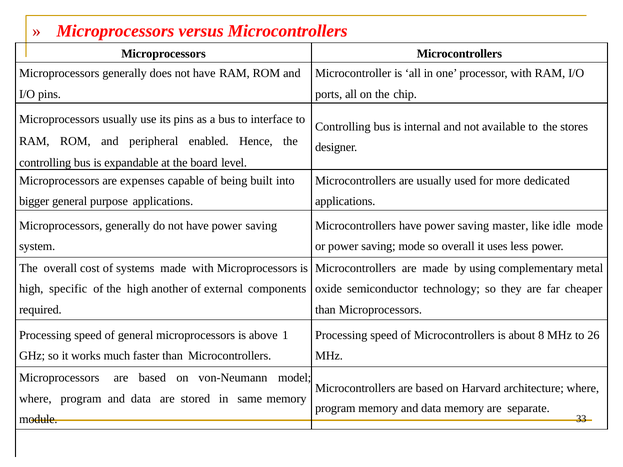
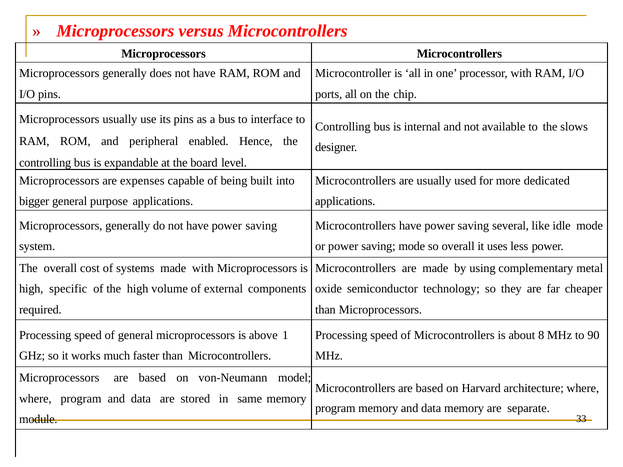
stores: stores -> slows (574, 127)
master: master -> several (511, 226)
another: another -> volume (170, 289)
26: 26 -> 90 (593, 335)
